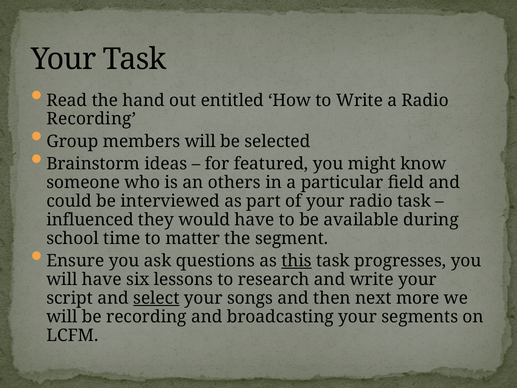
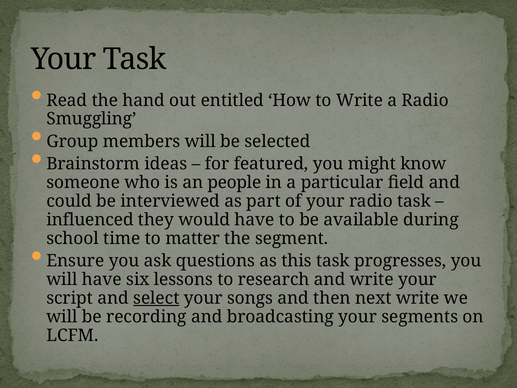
Recording: Recording -> Smuggling (91, 119)
others: others -> people (234, 182)
this underline: present -> none (296, 261)
next more: more -> write (418, 298)
